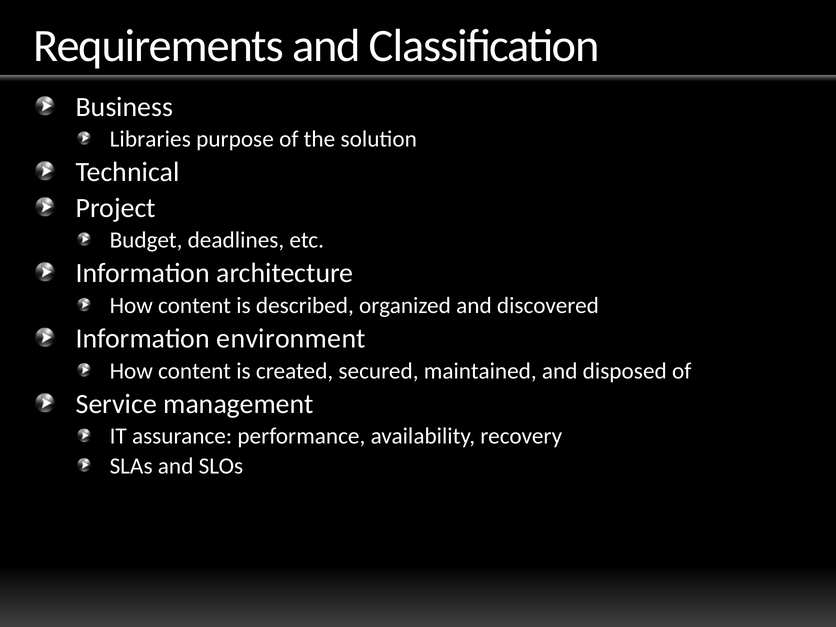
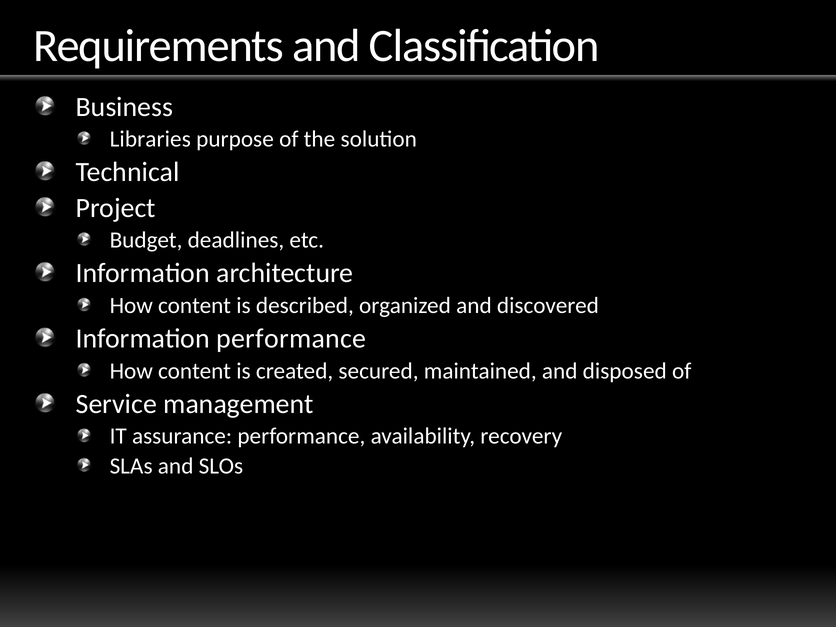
Information environment: environment -> performance (291, 339)
